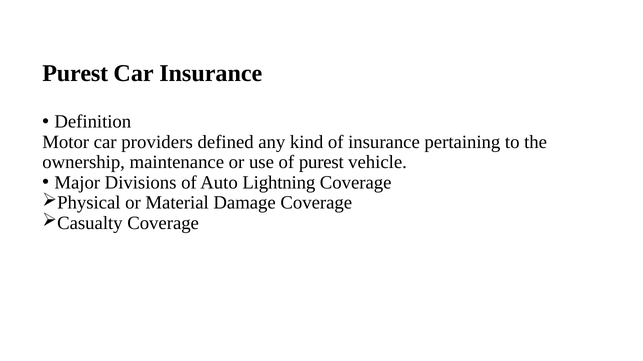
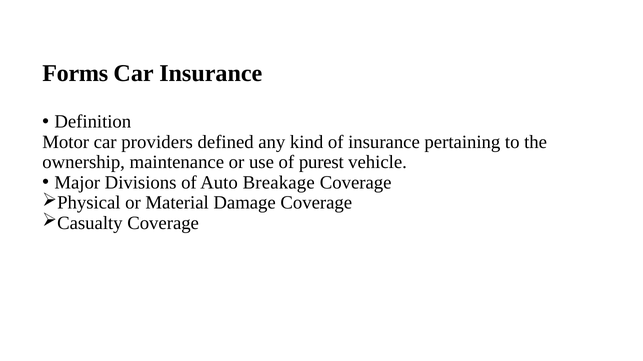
Purest: Purest -> Forms (75, 74)
Lightning: Lightning -> Breakage (279, 183)
